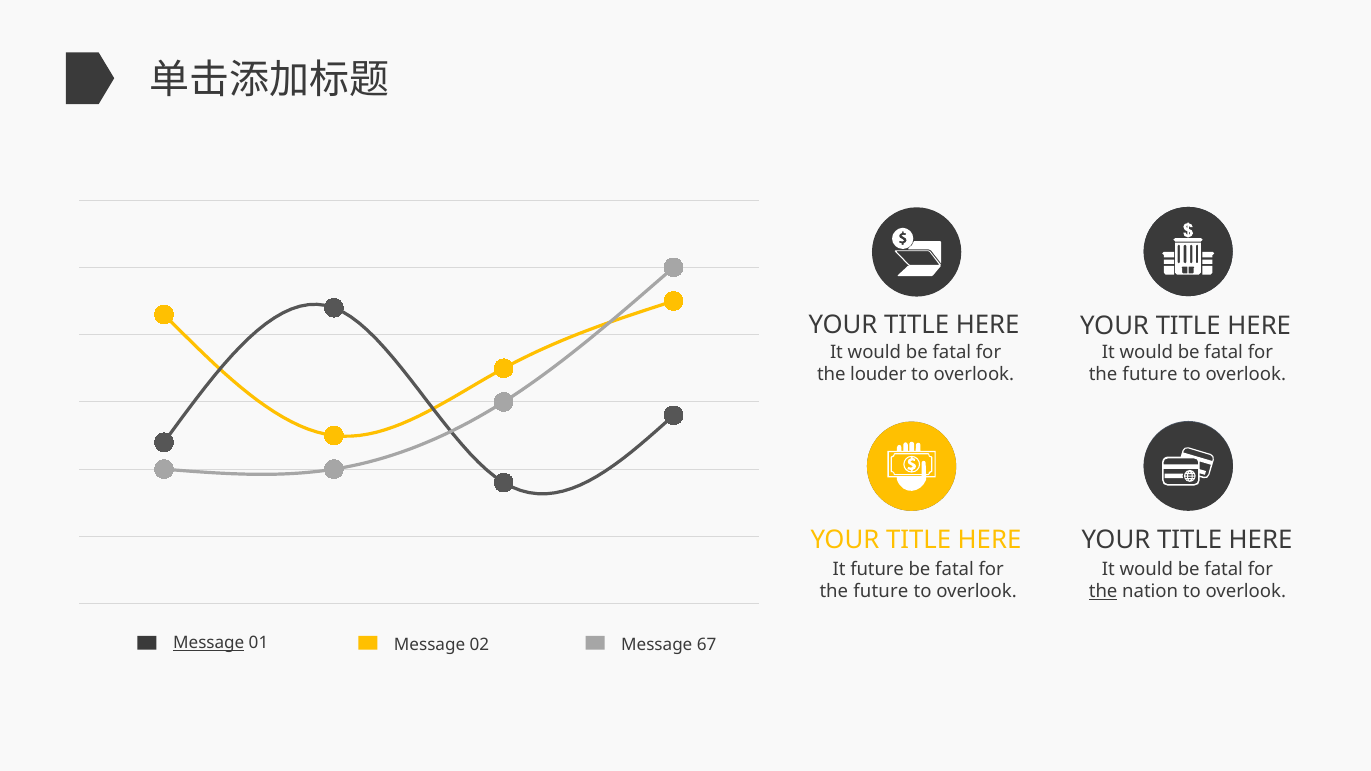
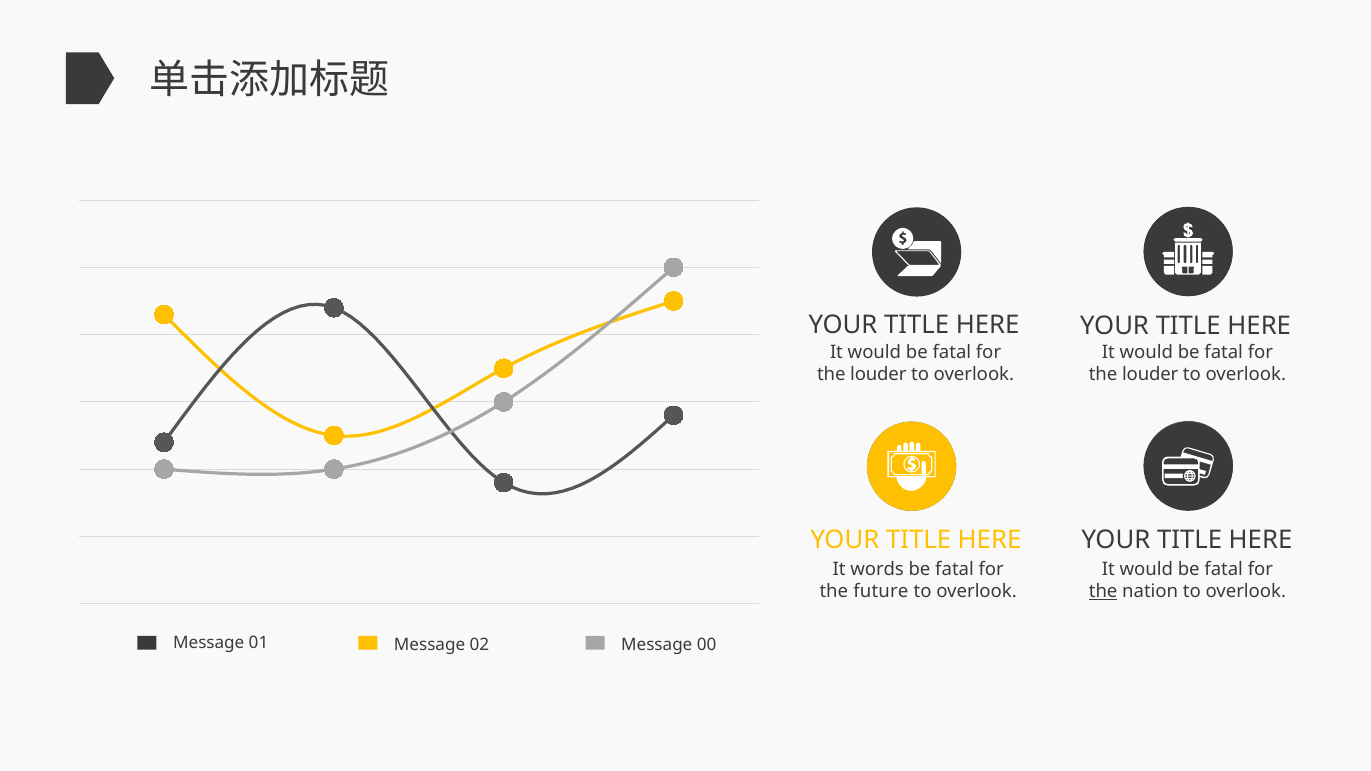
future: future -> louder (1150, 374)
It future: future -> words (877, 569)
Message underline: present -> none (209, 643)
67: 67 -> 00 (707, 645)
